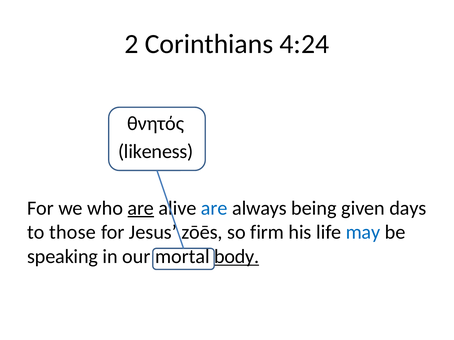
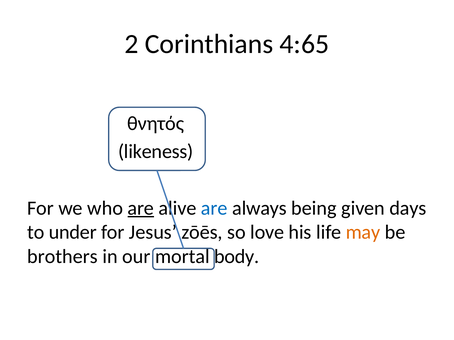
4:24: 4:24 -> 4:65 (304, 44)
those: those -> under (73, 233)
firm: firm -> love (267, 233)
may colour: blue -> orange (363, 233)
speaking: speaking -> brothers (63, 257)
body underline: present -> none (237, 257)
